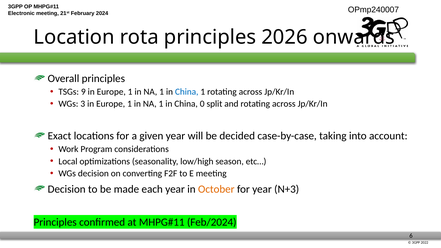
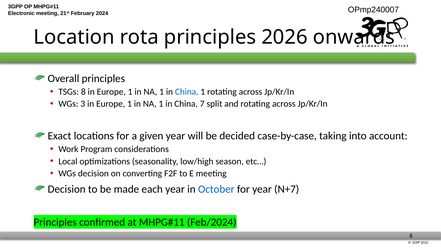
9: 9 -> 8 (83, 92)
0: 0 -> 7 (202, 104)
October colour: orange -> blue (216, 189)
N+3: N+3 -> N+7 (287, 189)
